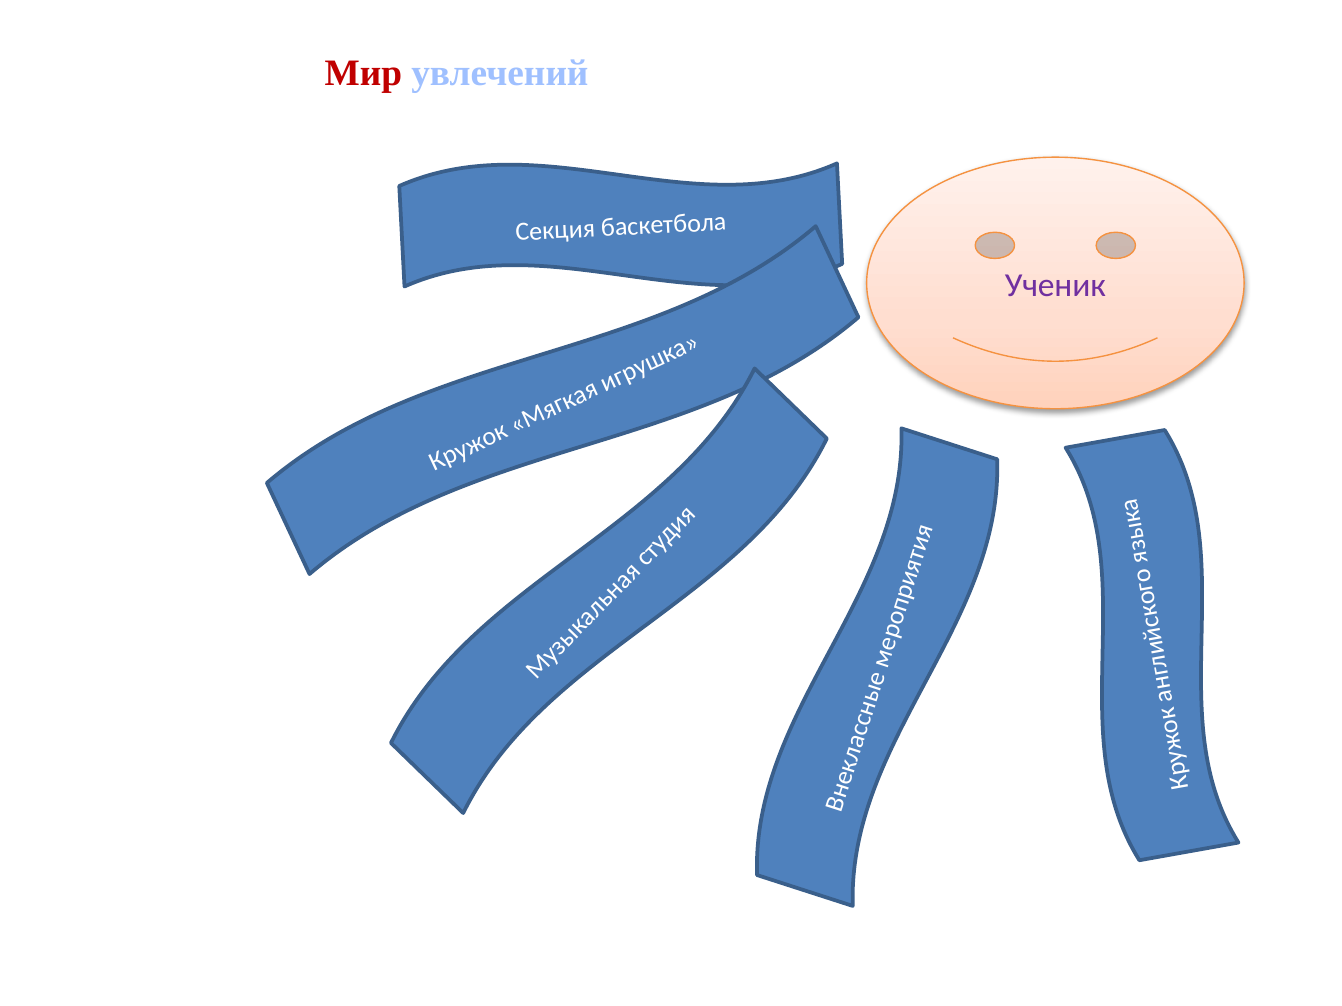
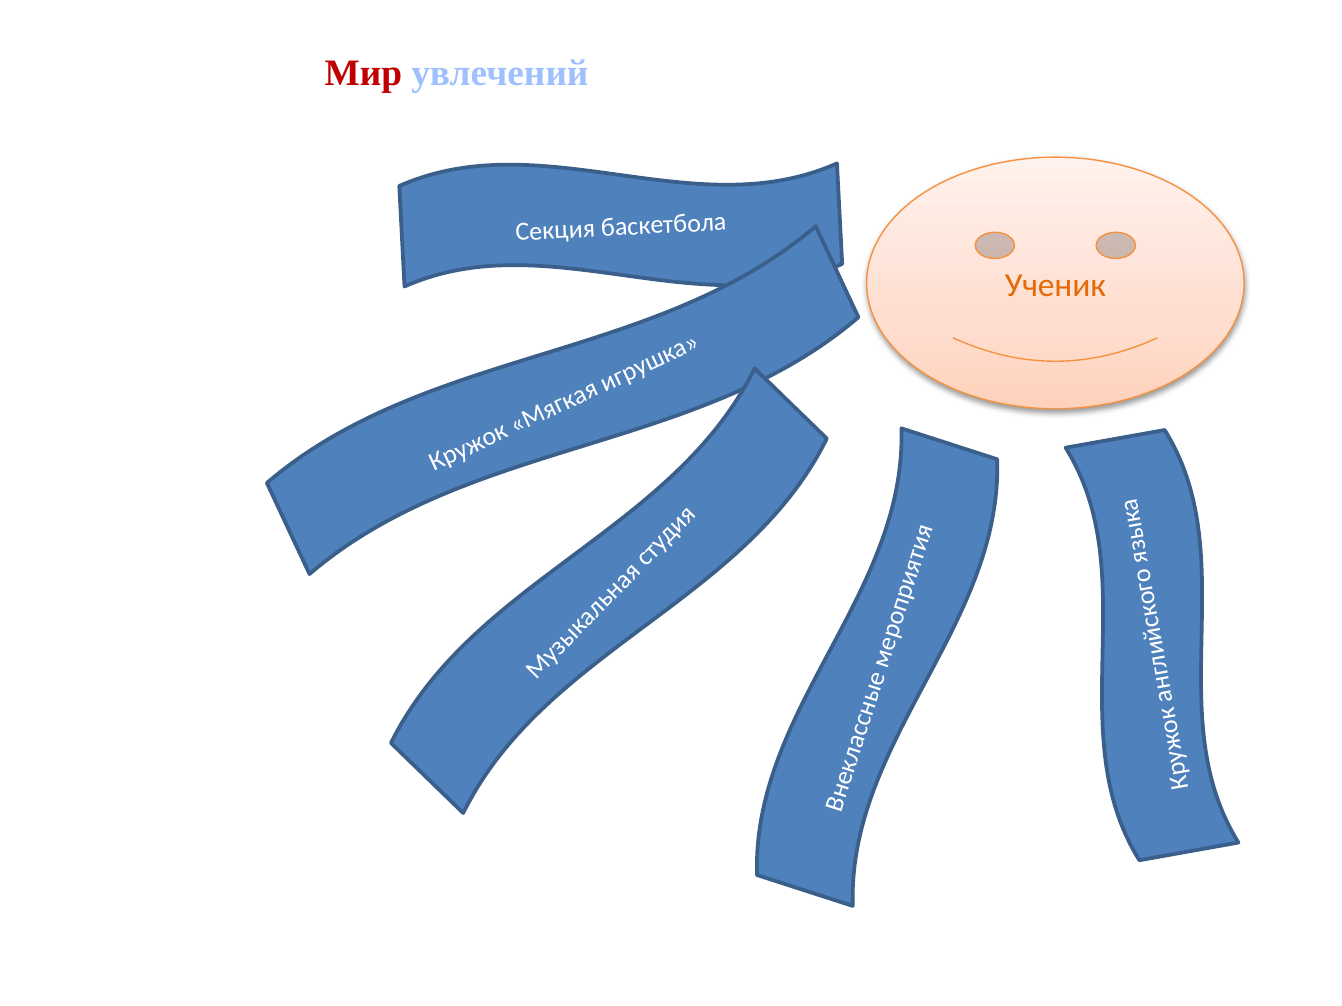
Ученик colour: purple -> orange (1055, 285)
